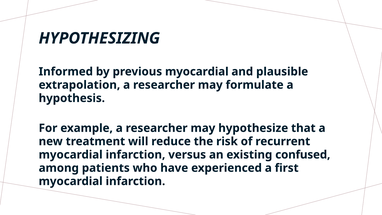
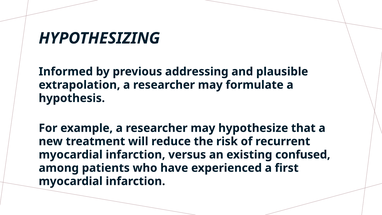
previous myocardial: myocardial -> addressing (197, 72)
